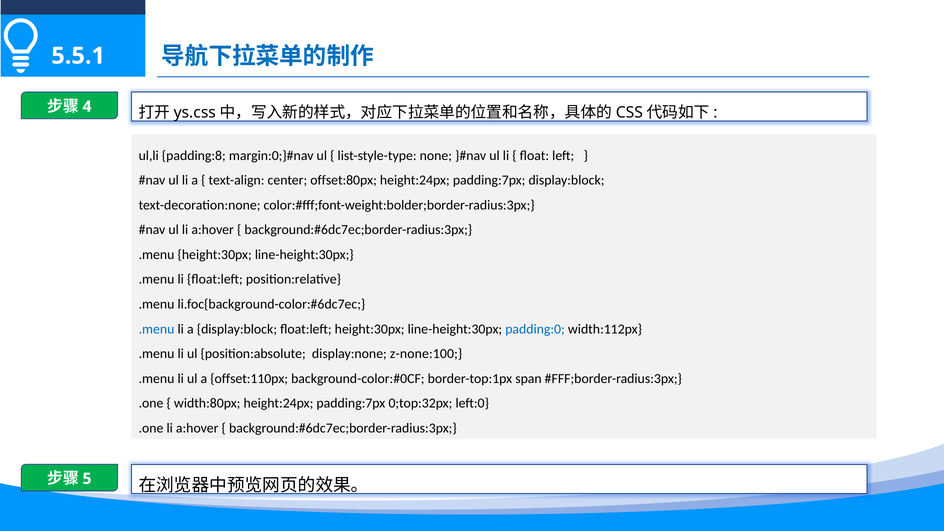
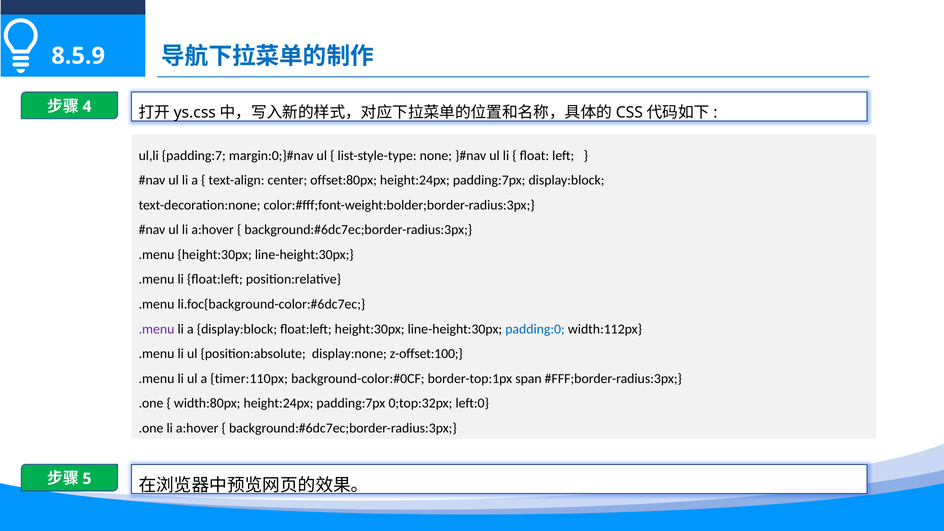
5.5.1: 5.5.1 -> 8.5.9 (78, 56)
padding:8: padding:8 -> padding:7 (194, 156)
.menu colour: blue -> purple (157, 329)
z-none:100: z-none:100 -> z-offset:100 (426, 354)
offset:110px: offset:110px -> timer:110px (249, 379)
